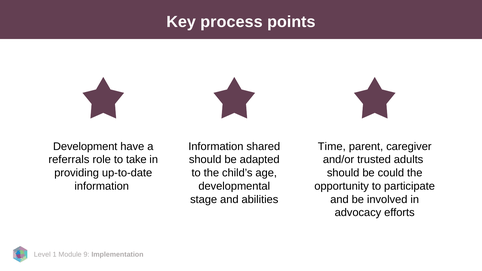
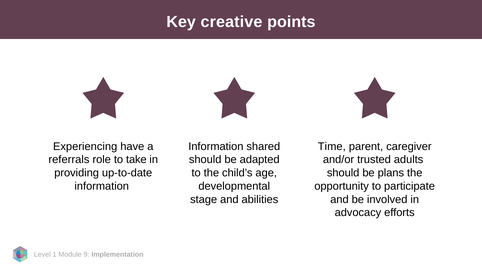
process: process -> creative (231, 22)
Development: Development -> Experiencing (85, 146)
could: could -> plans (391, 173)
